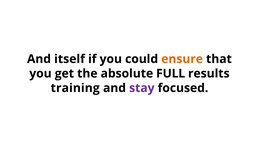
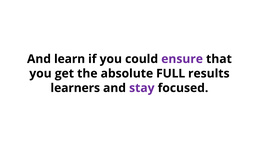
itself: itself -> learn (70, 59)
ensure colour: orange -> purple (182, 59)
training: training -> learners (75, 88)
